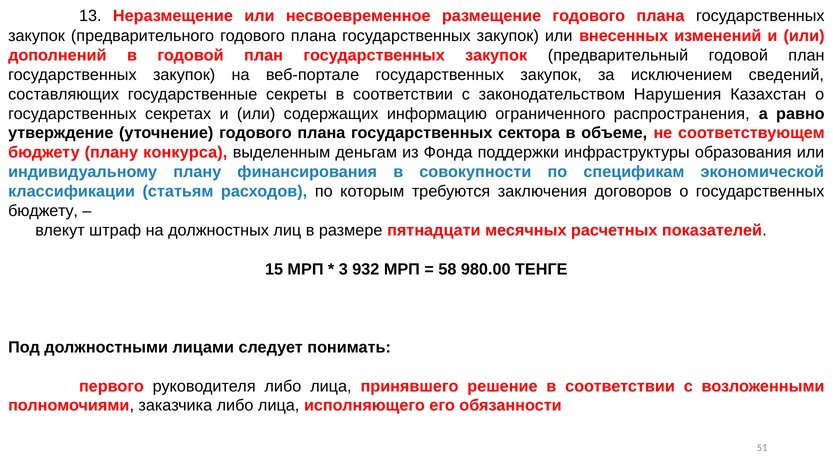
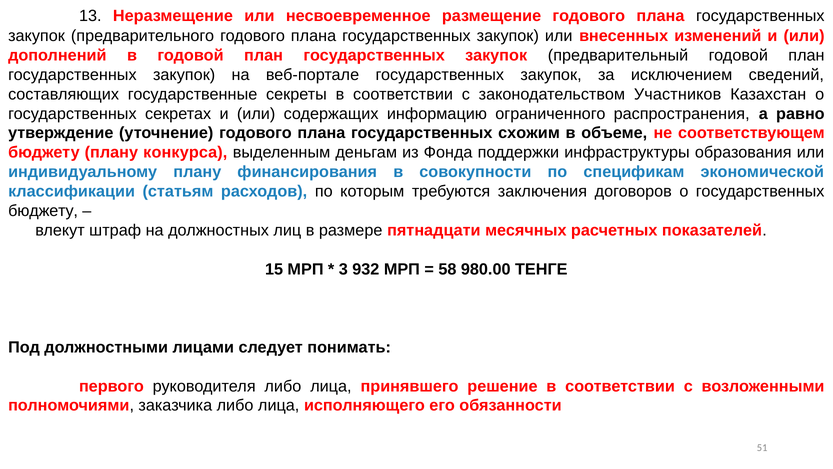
Нарушения: Нарушения -> Участников (678, 94)
сектора: сектора -> схожим (529, 133)
